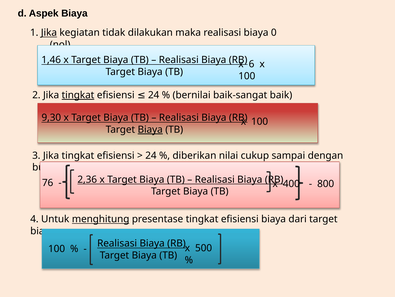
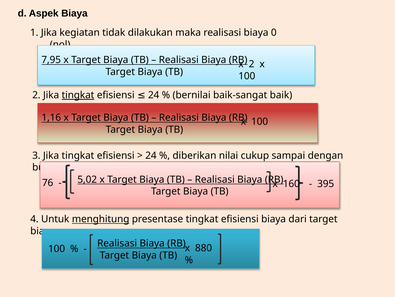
Jika underline: present -> none (49, 33)
1,46: 1,46 -> 7,95 (51, 60)
6: 6 -> 2 (252, 64)
9,30: 9,30 -> 1,16 (51, 117)
Biaya underline: present -> none (150, 129)
2,36: 2,36 -> 5,02 (87, 179)
400: 400 -> 160 (291, 183)
800: 800 -> 395 (326, 183)
500: 500 -> 880 (204, 248)
